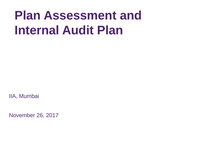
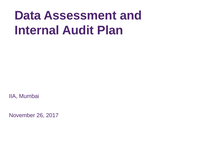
Plan: Plan -> Data (28, 16)
